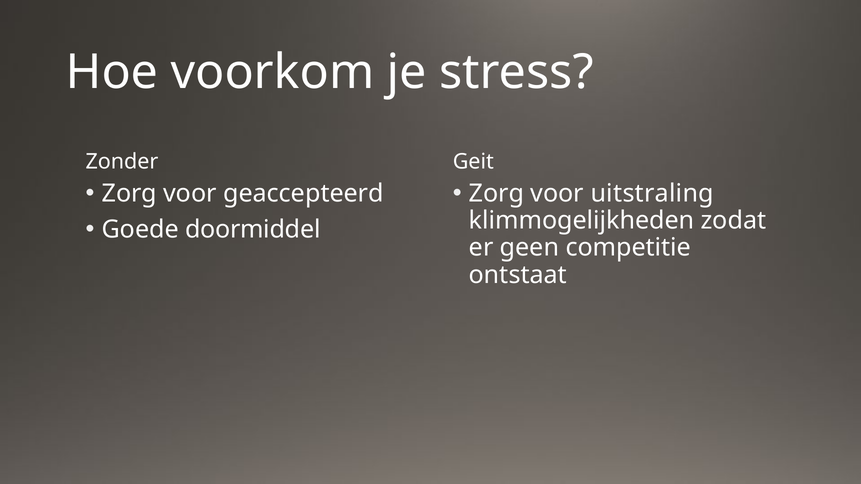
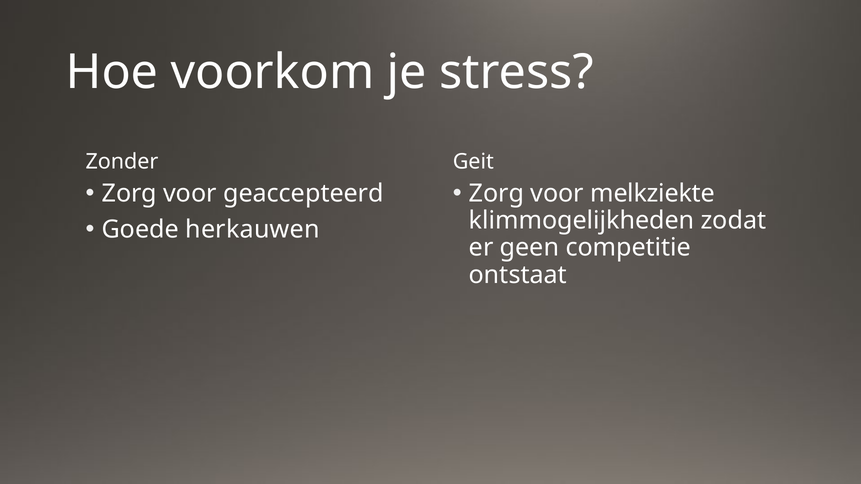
uitstraling: uitstraling -> melkziekte (653, 194)
doormiddel: doormiddel -> herkauwen (253, 230)
